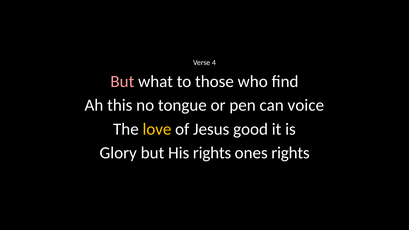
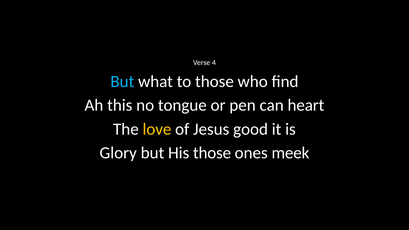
But colour: pink -> light blue (122, 81)
voice: voice -> heart (306, 105)
His rights: rights -> those (212, 153)
ones rights: rights -> meek (290, 153)
